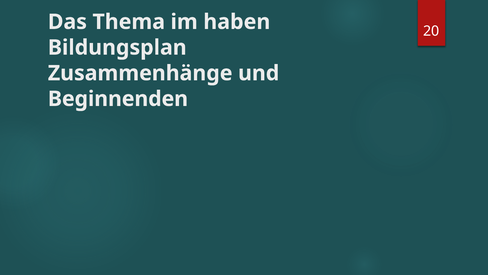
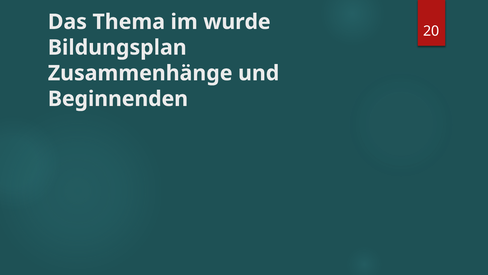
haben: haben -> wurde (237, 22)
